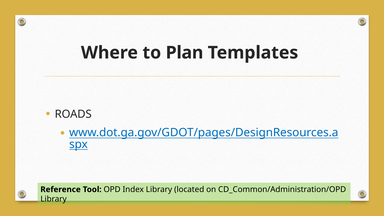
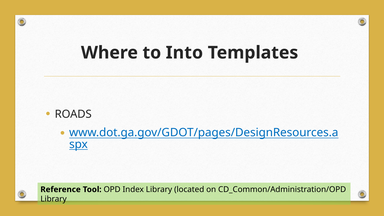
Plan: Plan -> Into (184, 53)
